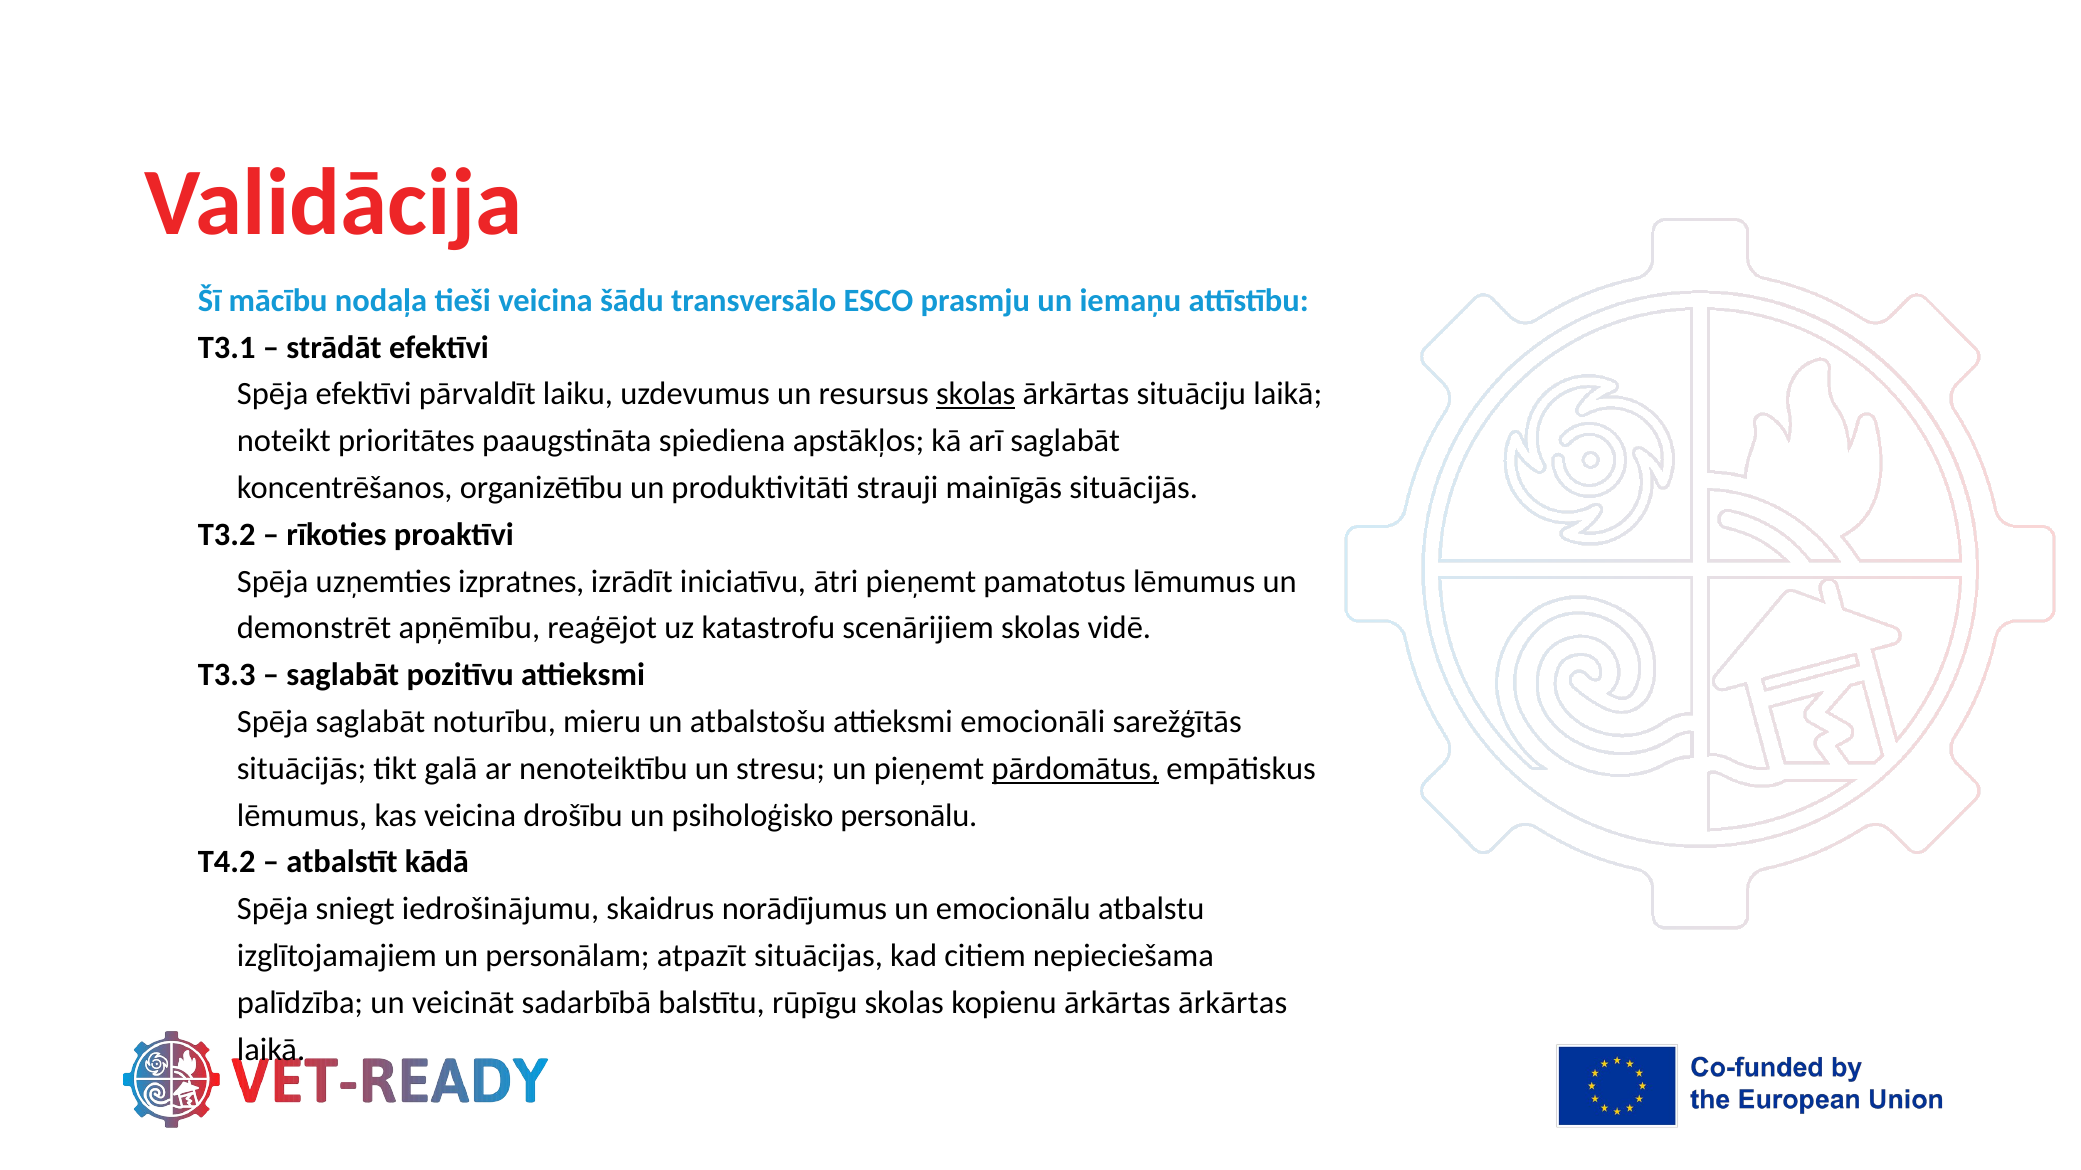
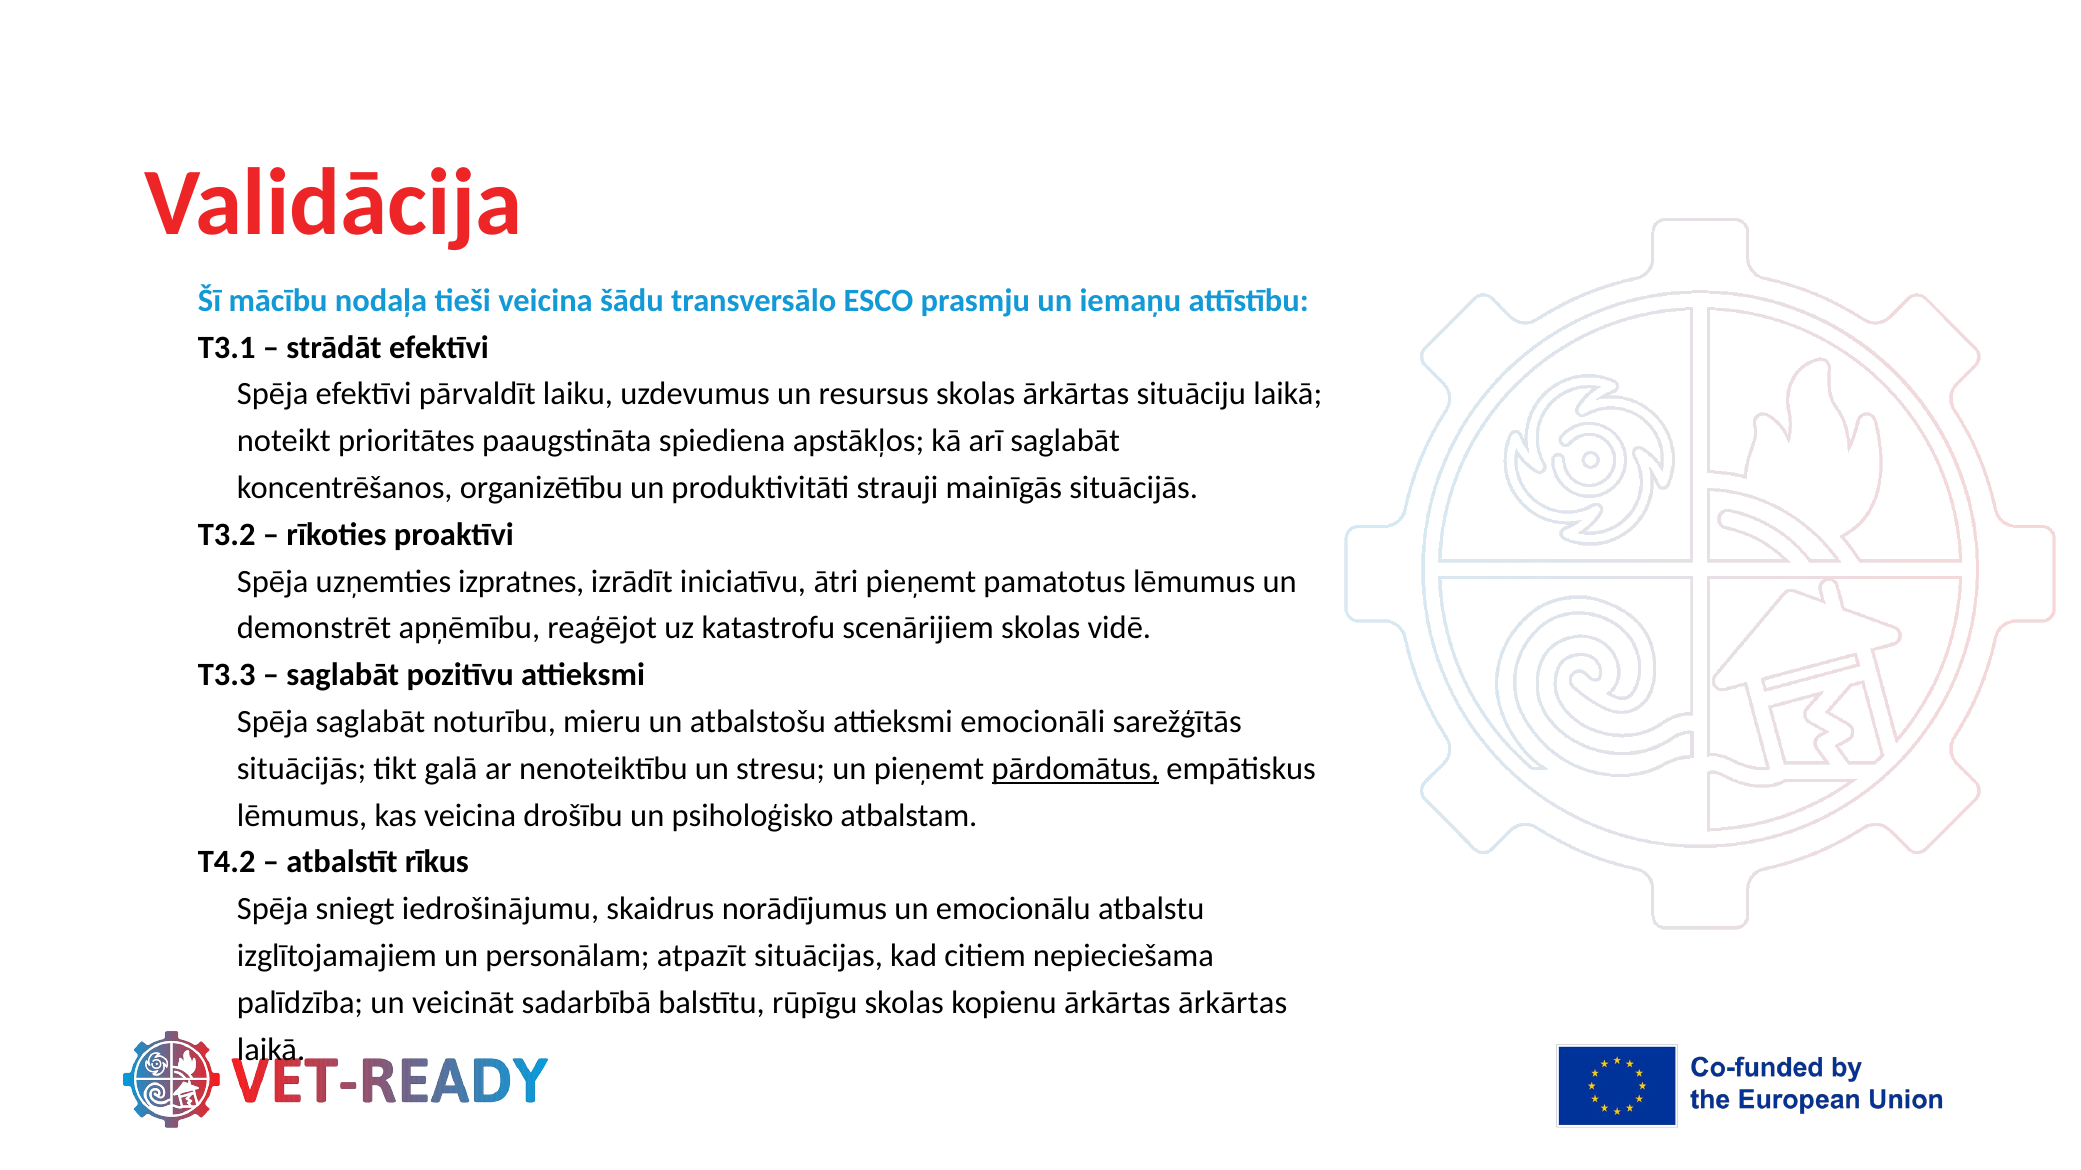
skolas underline: present -> none (976, 394)
personālu: personālu -> atbalstam (909, 816)
kādā: kādā -> rīkus (437, 863)
